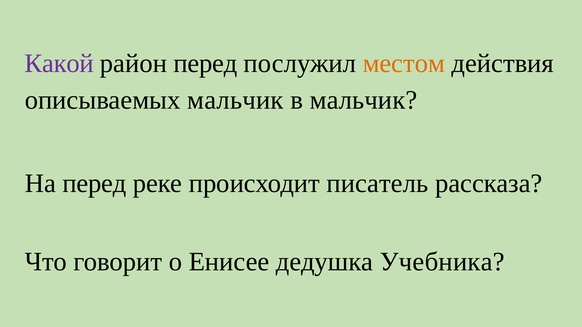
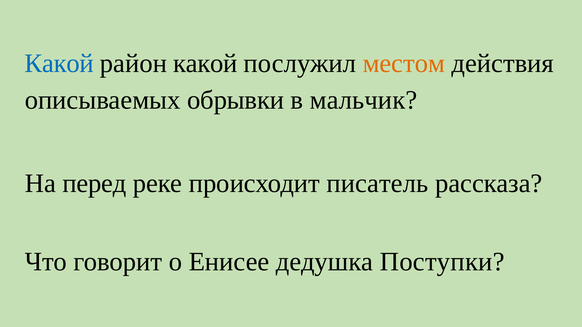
Какой colour: purple -> blue (59, 63)
район перед: перед -> какой (205, 63)
описываемых мальчик: мальчик -> обрывки (236, 100)
Учебника: Учебника -> Поступки (442, 262)
